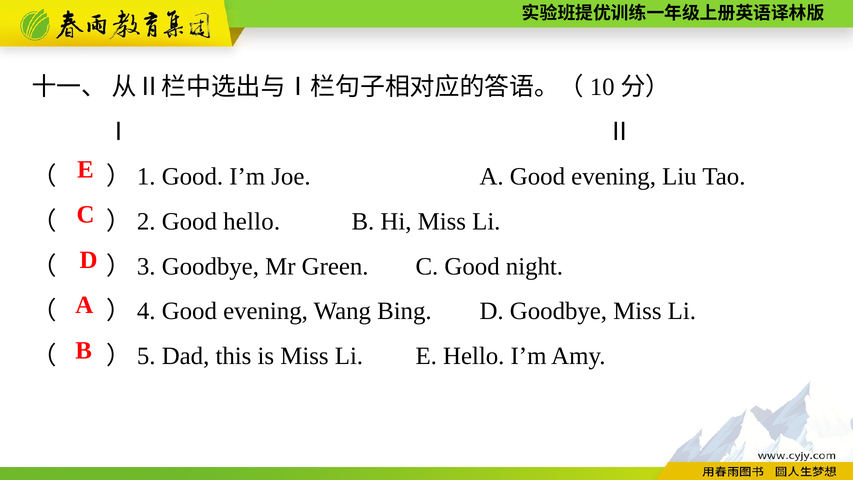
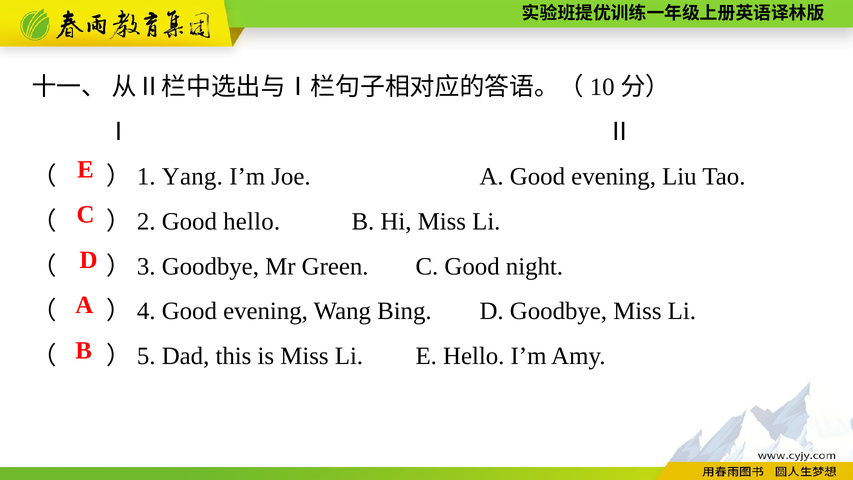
Good: Good -> Yang (192, 177)
